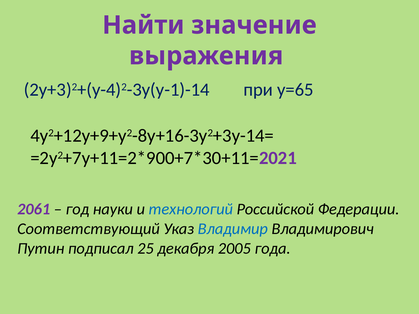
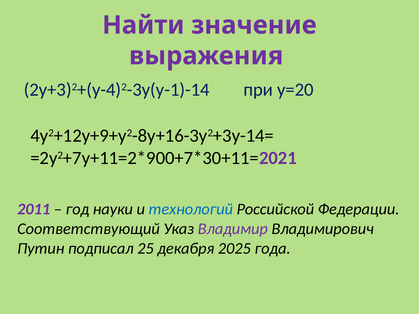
у=65: у=65 -> у=20 (295, 90)
2061: 2061 -> 2011 (34, 209)
Владимир colour: blue -> purple (233, 229)
2005: 2005 -> 2025 (234, 248)
